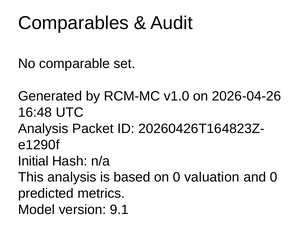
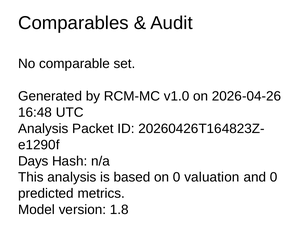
Initial: Initial -> Days (33, 161)
9.1: 9.1 -> 1.8 (119, 210)
